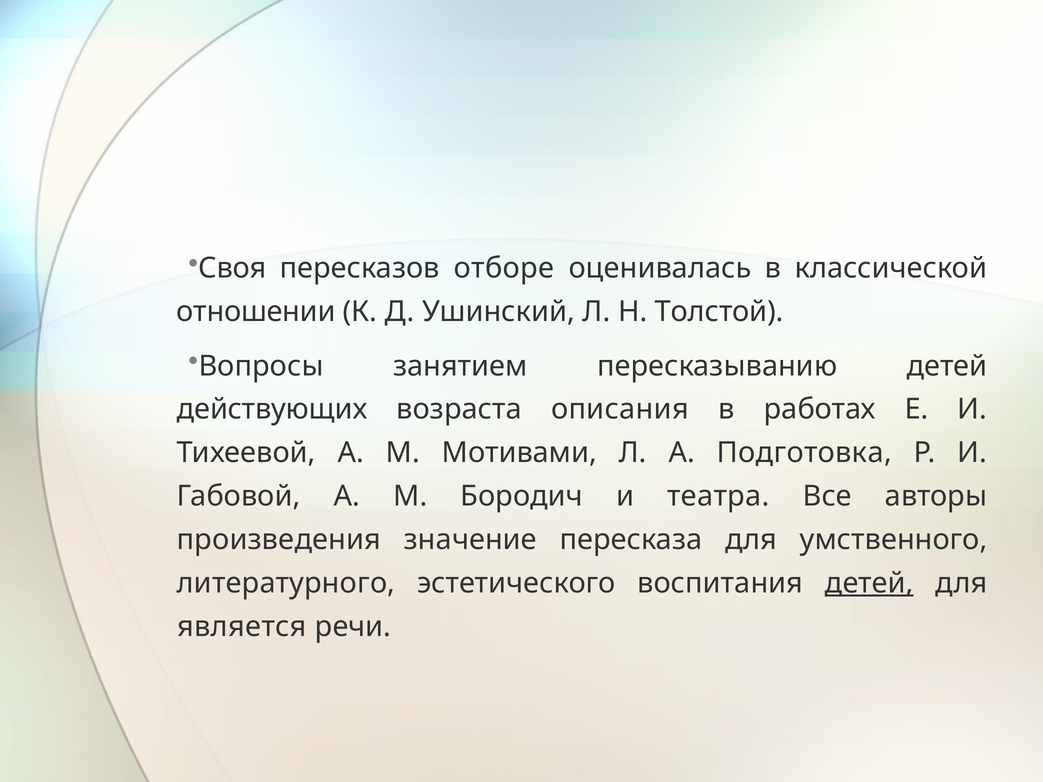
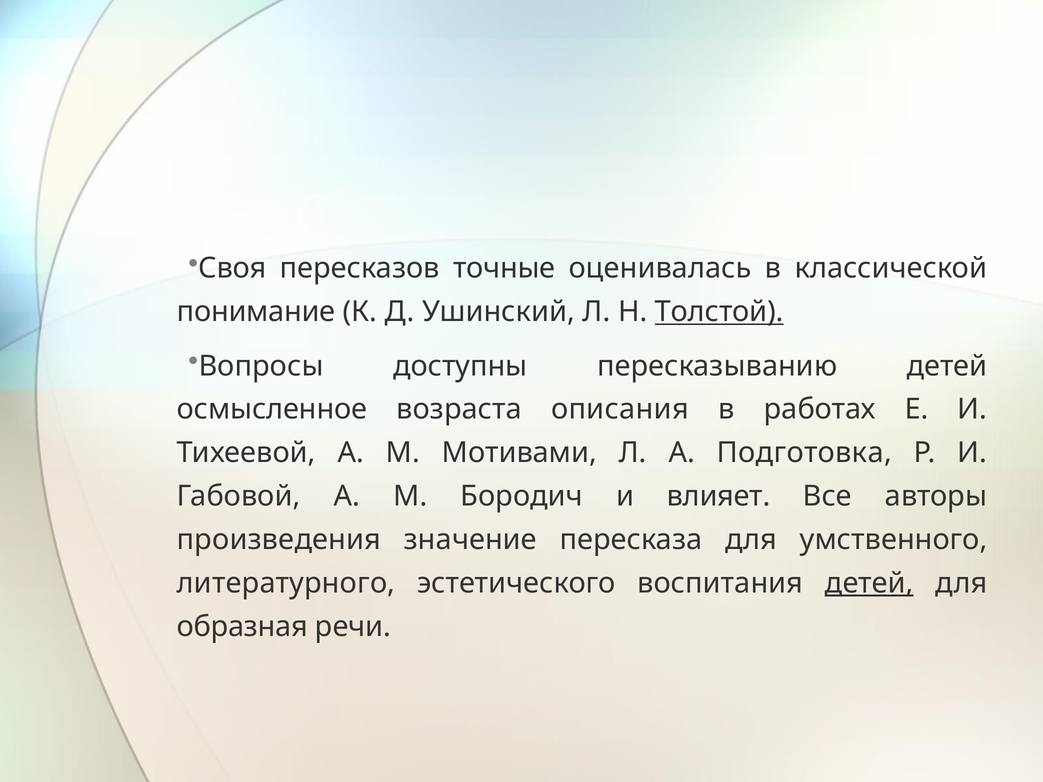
отборе: отборе -> точные (504, 268)
отношении: отношении -> понимание (256, 312)
Толстой underline: none -> present (719, 312)
занятием: занятием -> доступны (460, 366)
действующих: действующих -> осмысленное (272, 410)
театра: театра -> влияет (719, 496)
является: является -> образная (242, 627)
